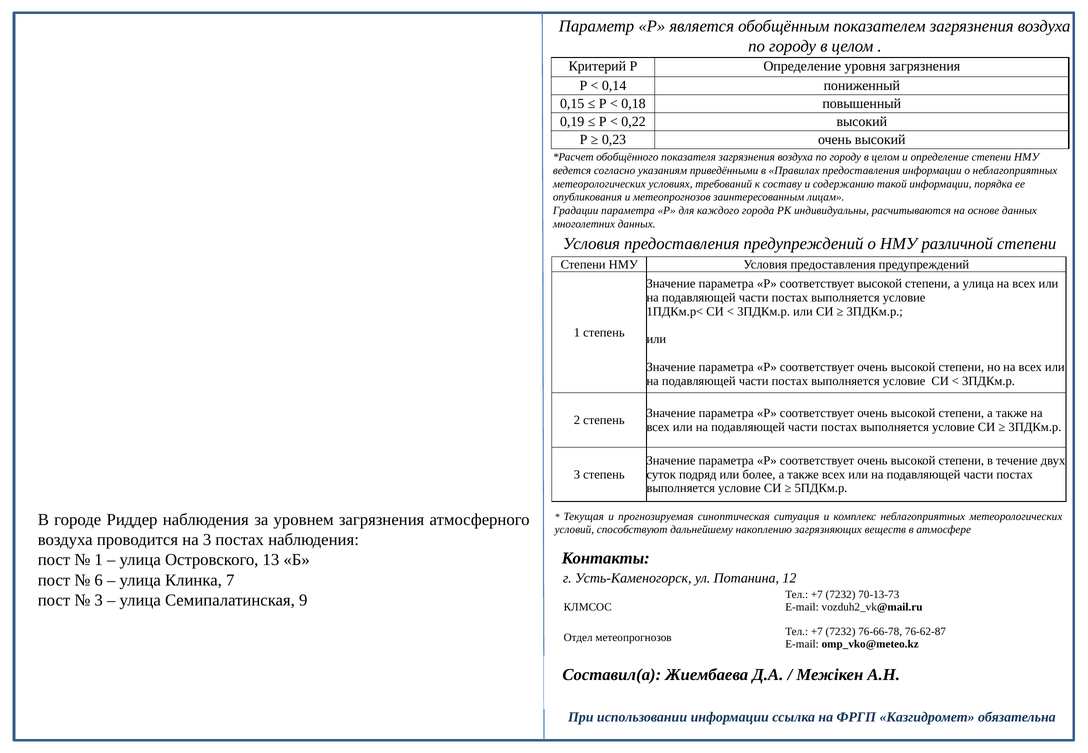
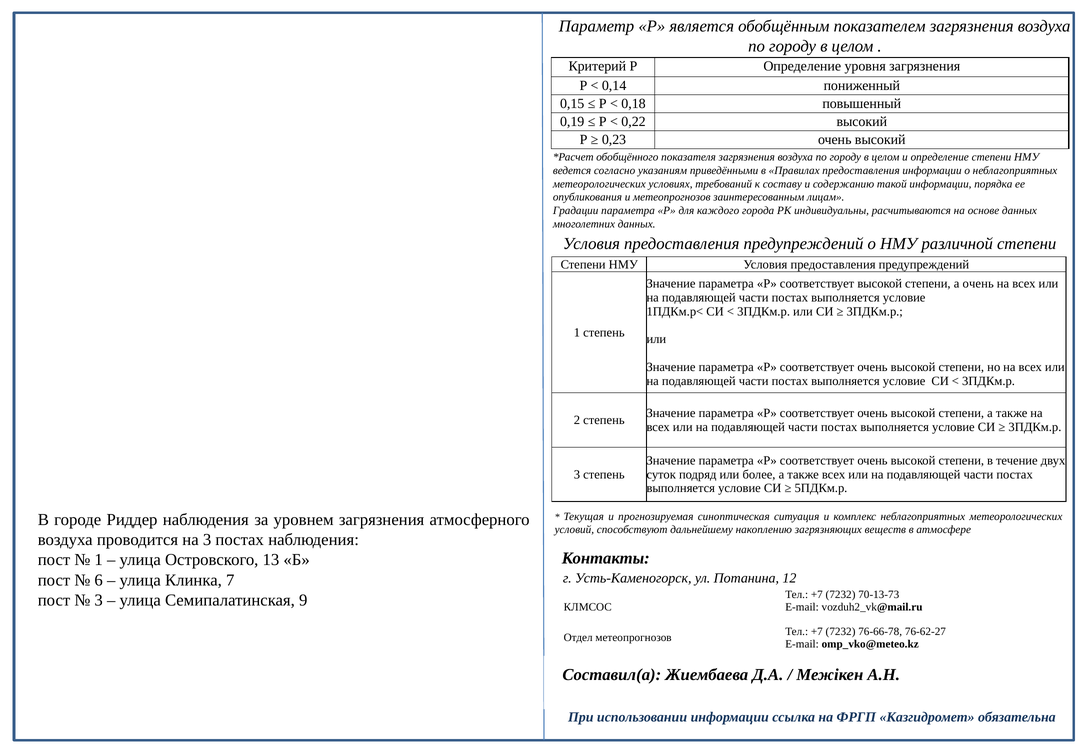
а улица: улица -> очень (978, 284)
76-62-87: 76-62-87 -> 76-62-27 (925, 632)
